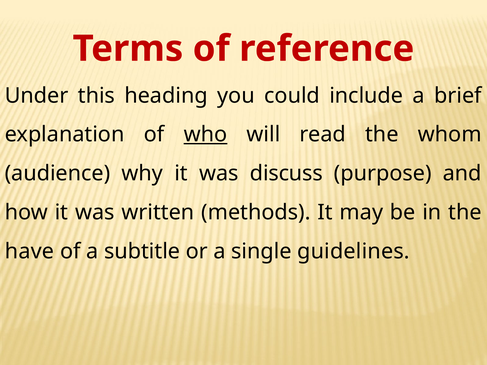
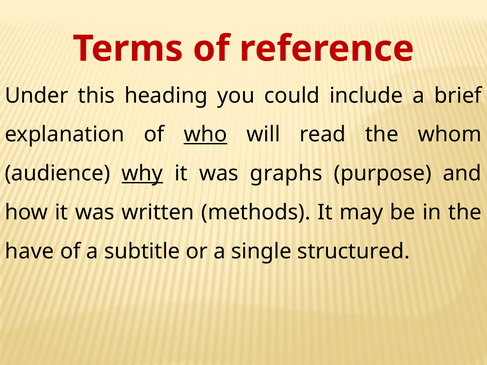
why underline: none -> present (142, 174)
discuss: discuss -> graphs (286, 174)
guidelines: guidelines -> structured (354, 251)
